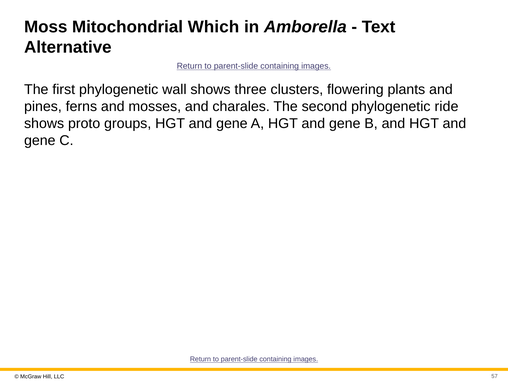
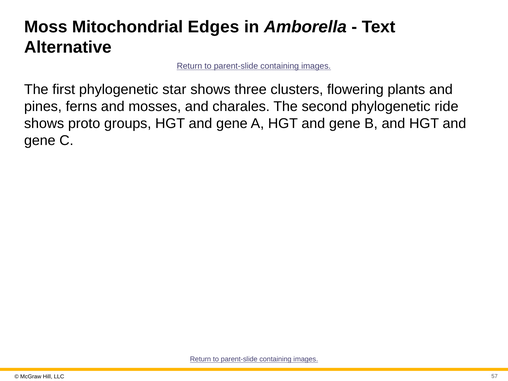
Which: Which -> Edges (213, 27)
wall: wall -> star (174, 90)
